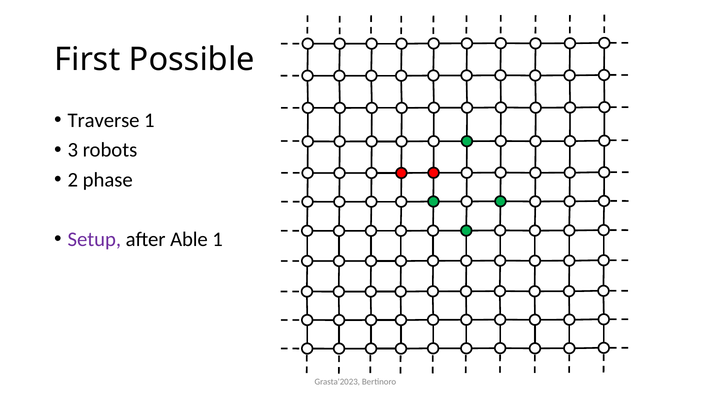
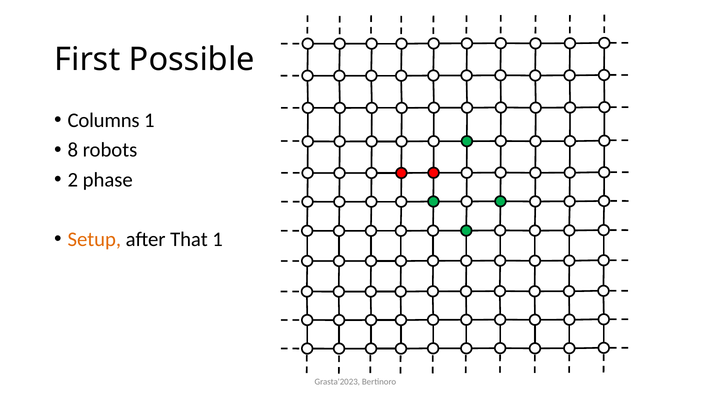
Traverse: Traverse -> Columns (104, 120)
3: 3 -> 8 (73, 150)
Setup colour: purple -> orange (94, 239)
Able: Able -> That (189, 239)
